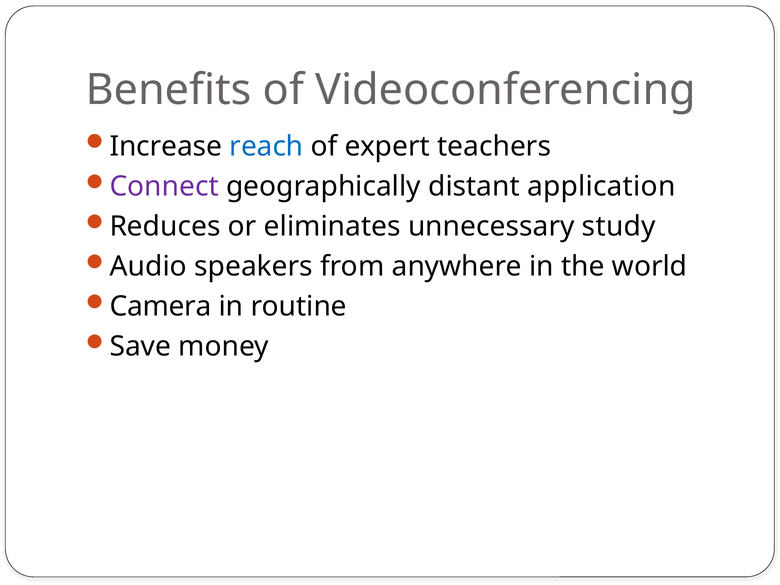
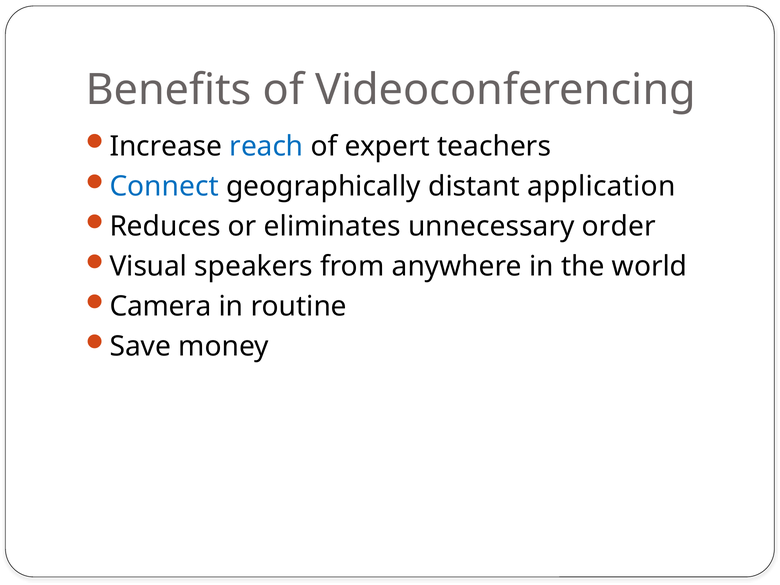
Connect colour: purple -> blue (164, 186)
study: study -> order (619, 226)
Audio: Audio -> Visual (148, 266)
